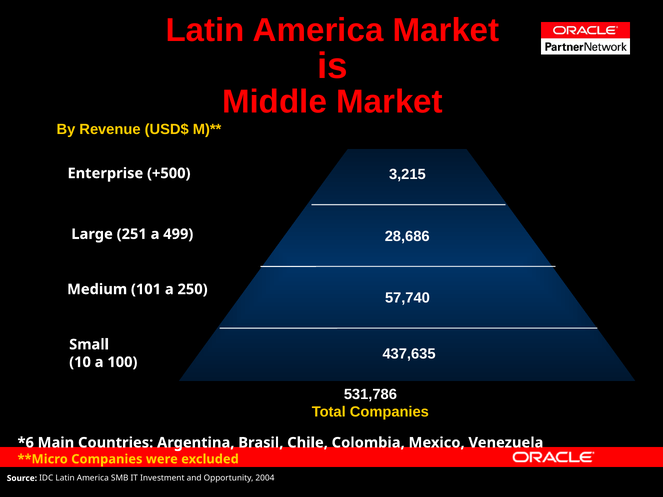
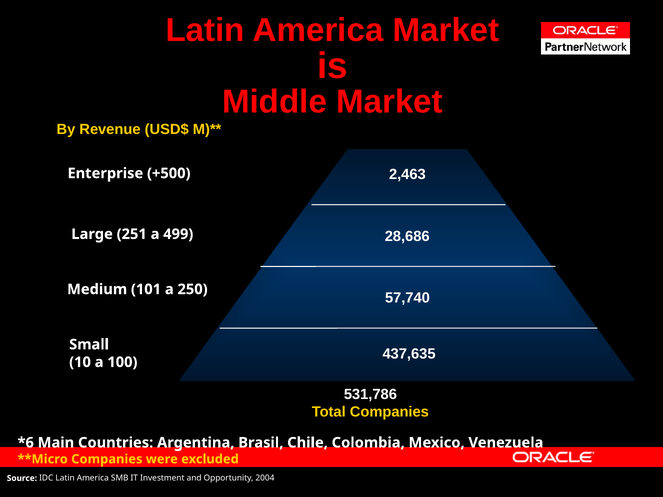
3,215: 3,215 -> 2,463 (407, 175)
